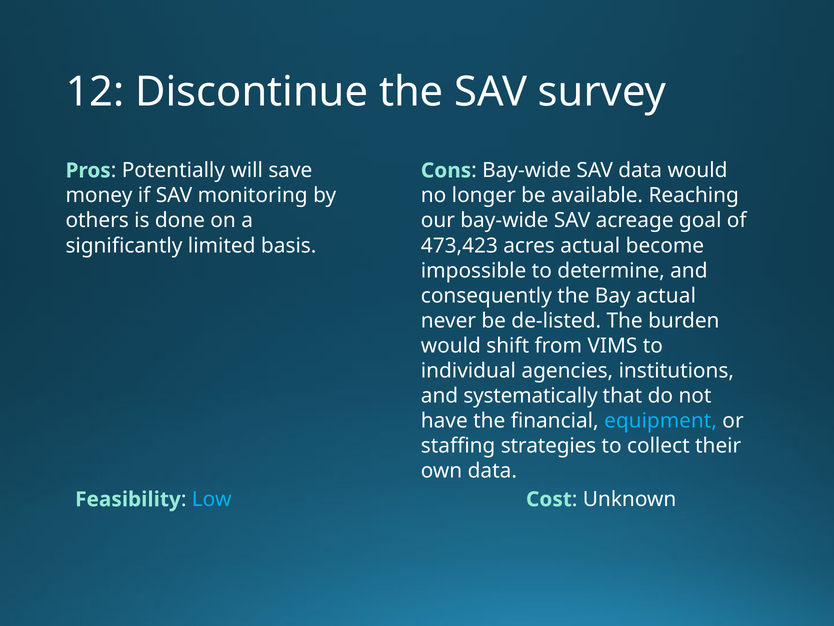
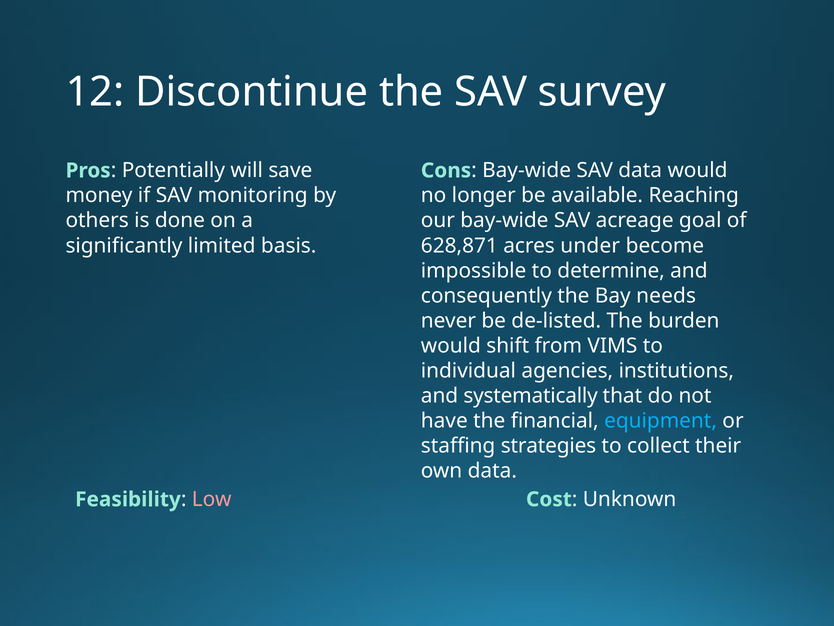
473,423: 473,423 -> 628,871 (459, 245)
acres actual: actual -> under (590, 245)
Bay actual: actual -> needs (666, 295)
Low colour: light blue -> pink (212, 499)
